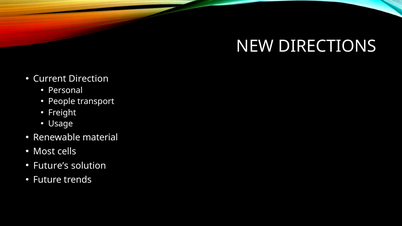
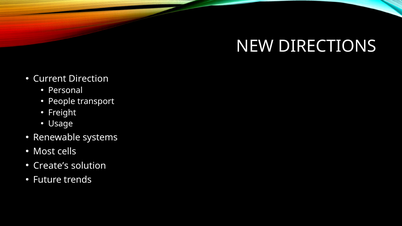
material: material -> systems (100, 137)
Future’s: Future’s -> Create’s (51, 166)
